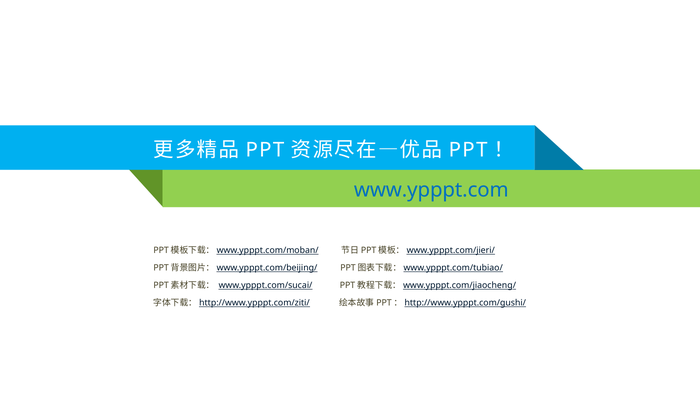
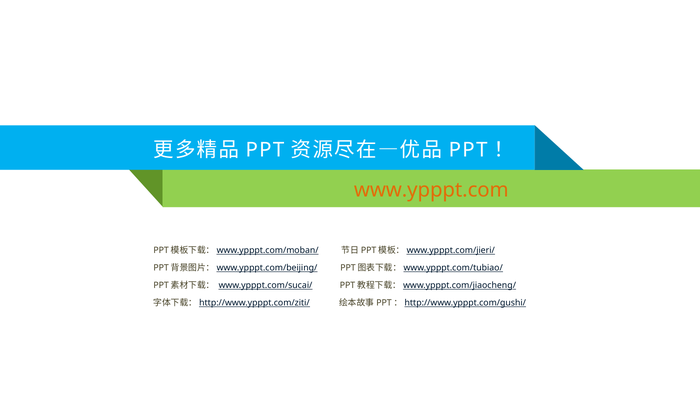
www.ypppt.com colour: blue -> orange (431, 190)
